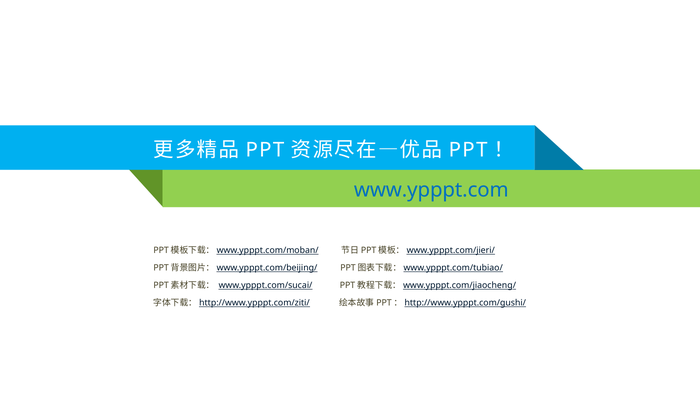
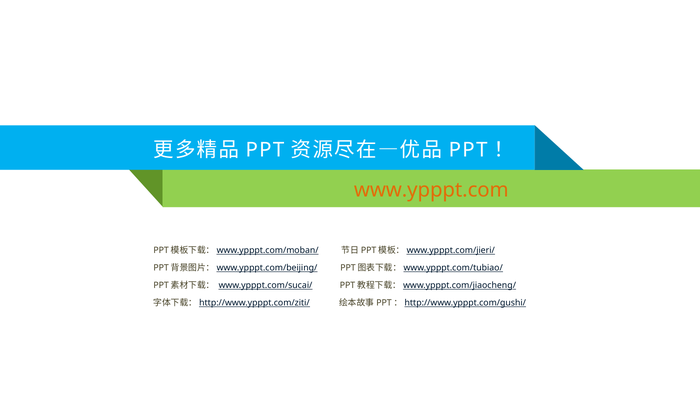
www.ypppt.com colour: blue -> orange (431, 190)
